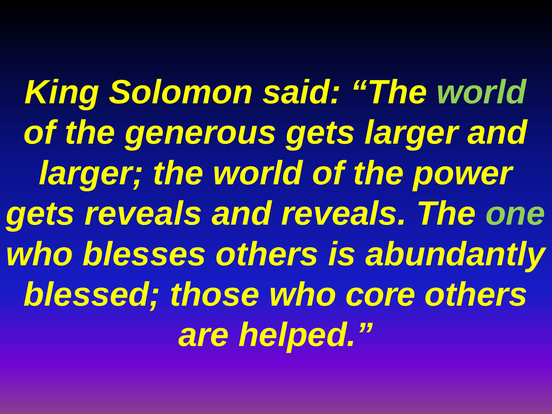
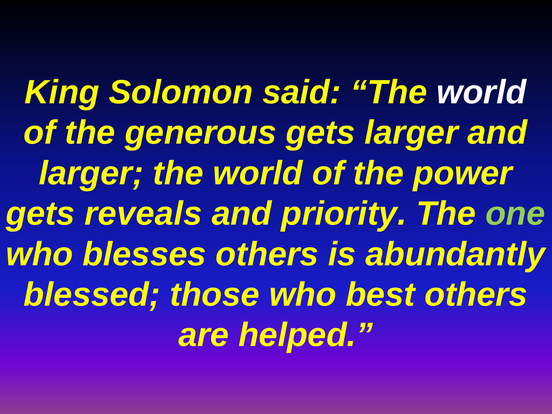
world colour: light green -> white (481, 92)
and reveals: reveals -> priority (344, 214)
core: core -> best (380, 295)
